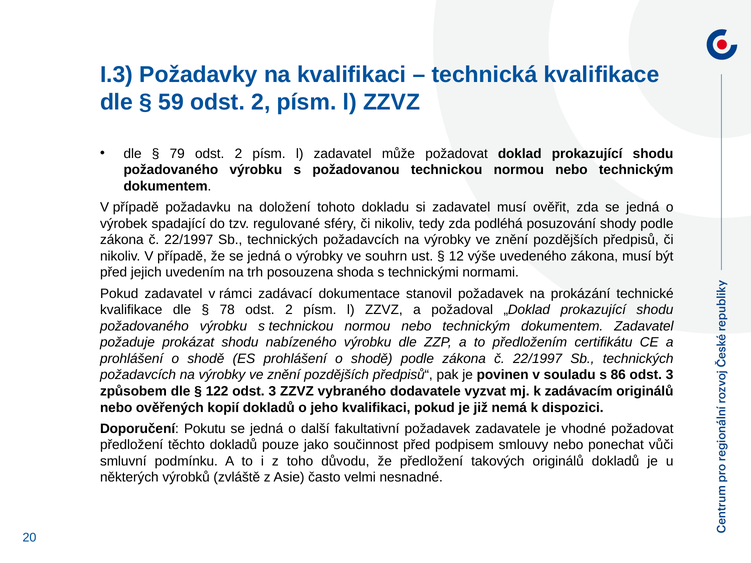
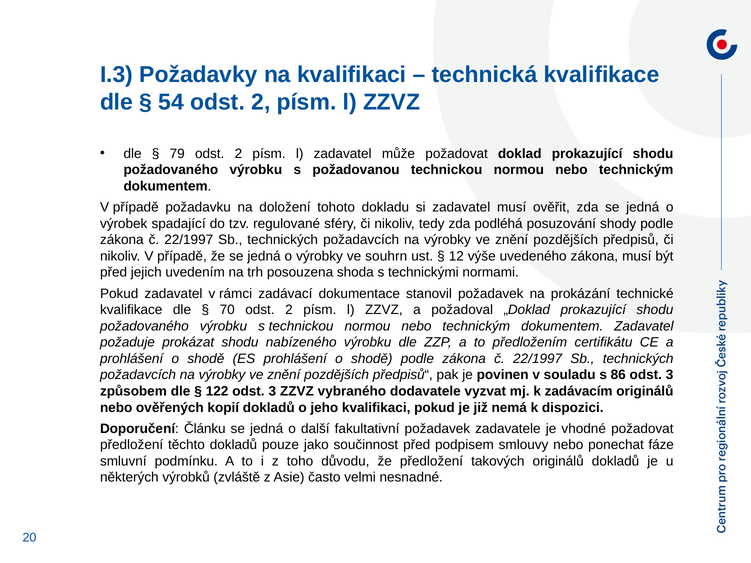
59: 59 -> 54 (171, 102)
78: 78 -> 70 (227, 310)
Pokutu: Pokutu -> Článku (205, 429)
vůči: vůči -> fáze (661, 445)
